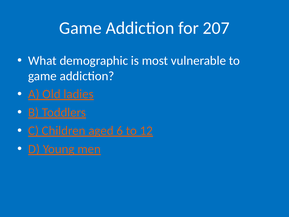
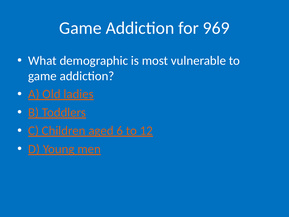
207: 207 -> 969 (216, 28)
